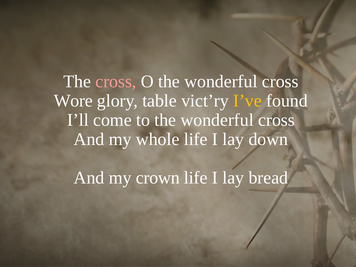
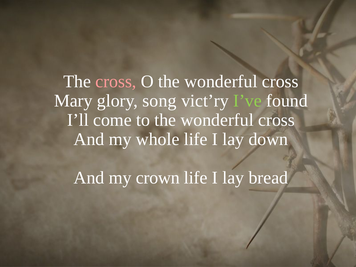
Wore: Wore -> Mary (73, 101)
table: table -> song (159, 101)
I’ve colour: yellow -> light green (247, 101)
